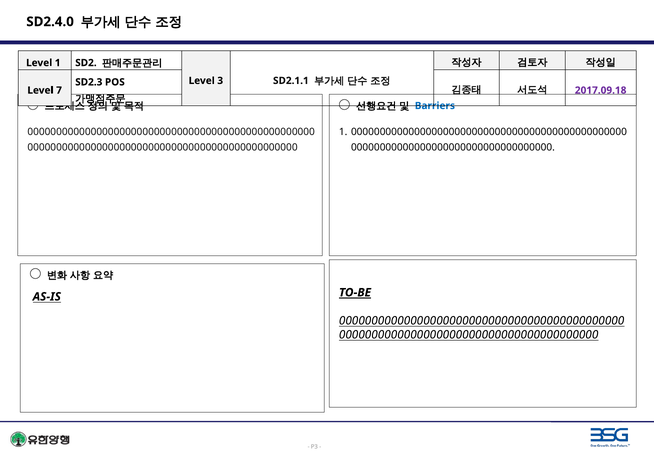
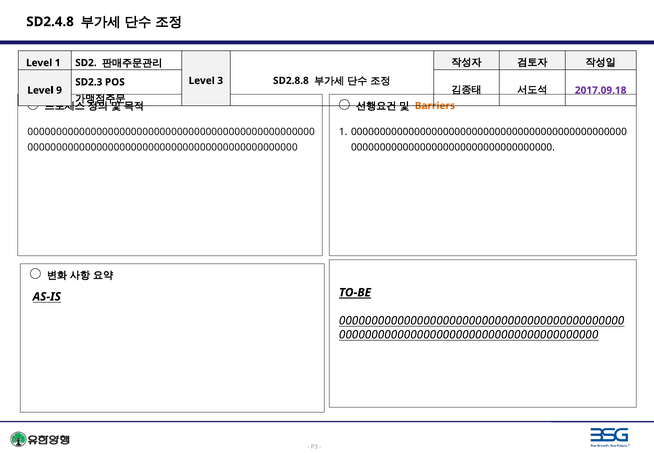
SD2.4.0: SD2.4.0 -> SD2.4.8 (50, 22)
SD2.1.1: SD2.1.1 -> SD2.8.8 (291, 81)
7: 7 -> 9 (59, 90)
Barriers colour: blue -> orange (435, 106)
